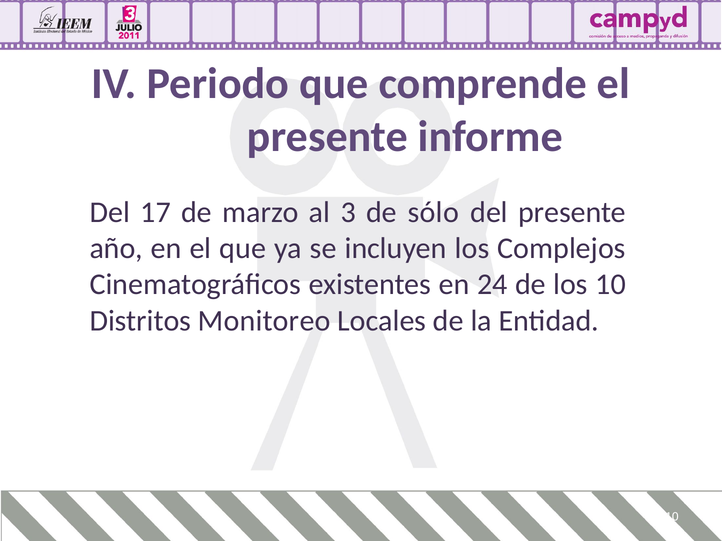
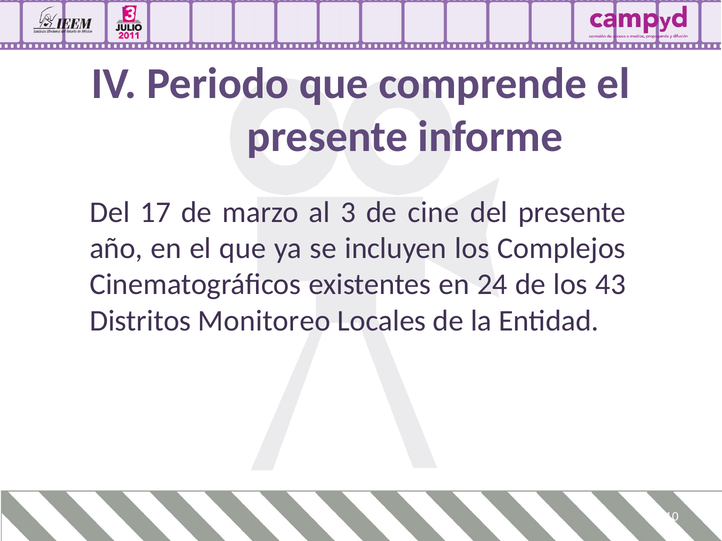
sólo: sólo -> cine (433, 213)
los 10: 10 -> 43 (611, 285)
